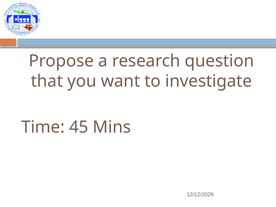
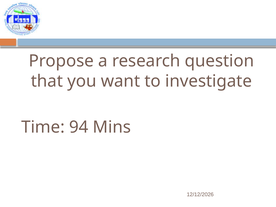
45: 45 -> 94 (79, 127)
